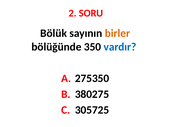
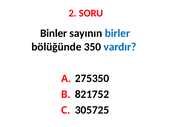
Bölük: Bölük -> Binler (54, 33)
birler colour: orange -> blue (117, 33)
380275: 380275 -> 821752 (92, 94)
